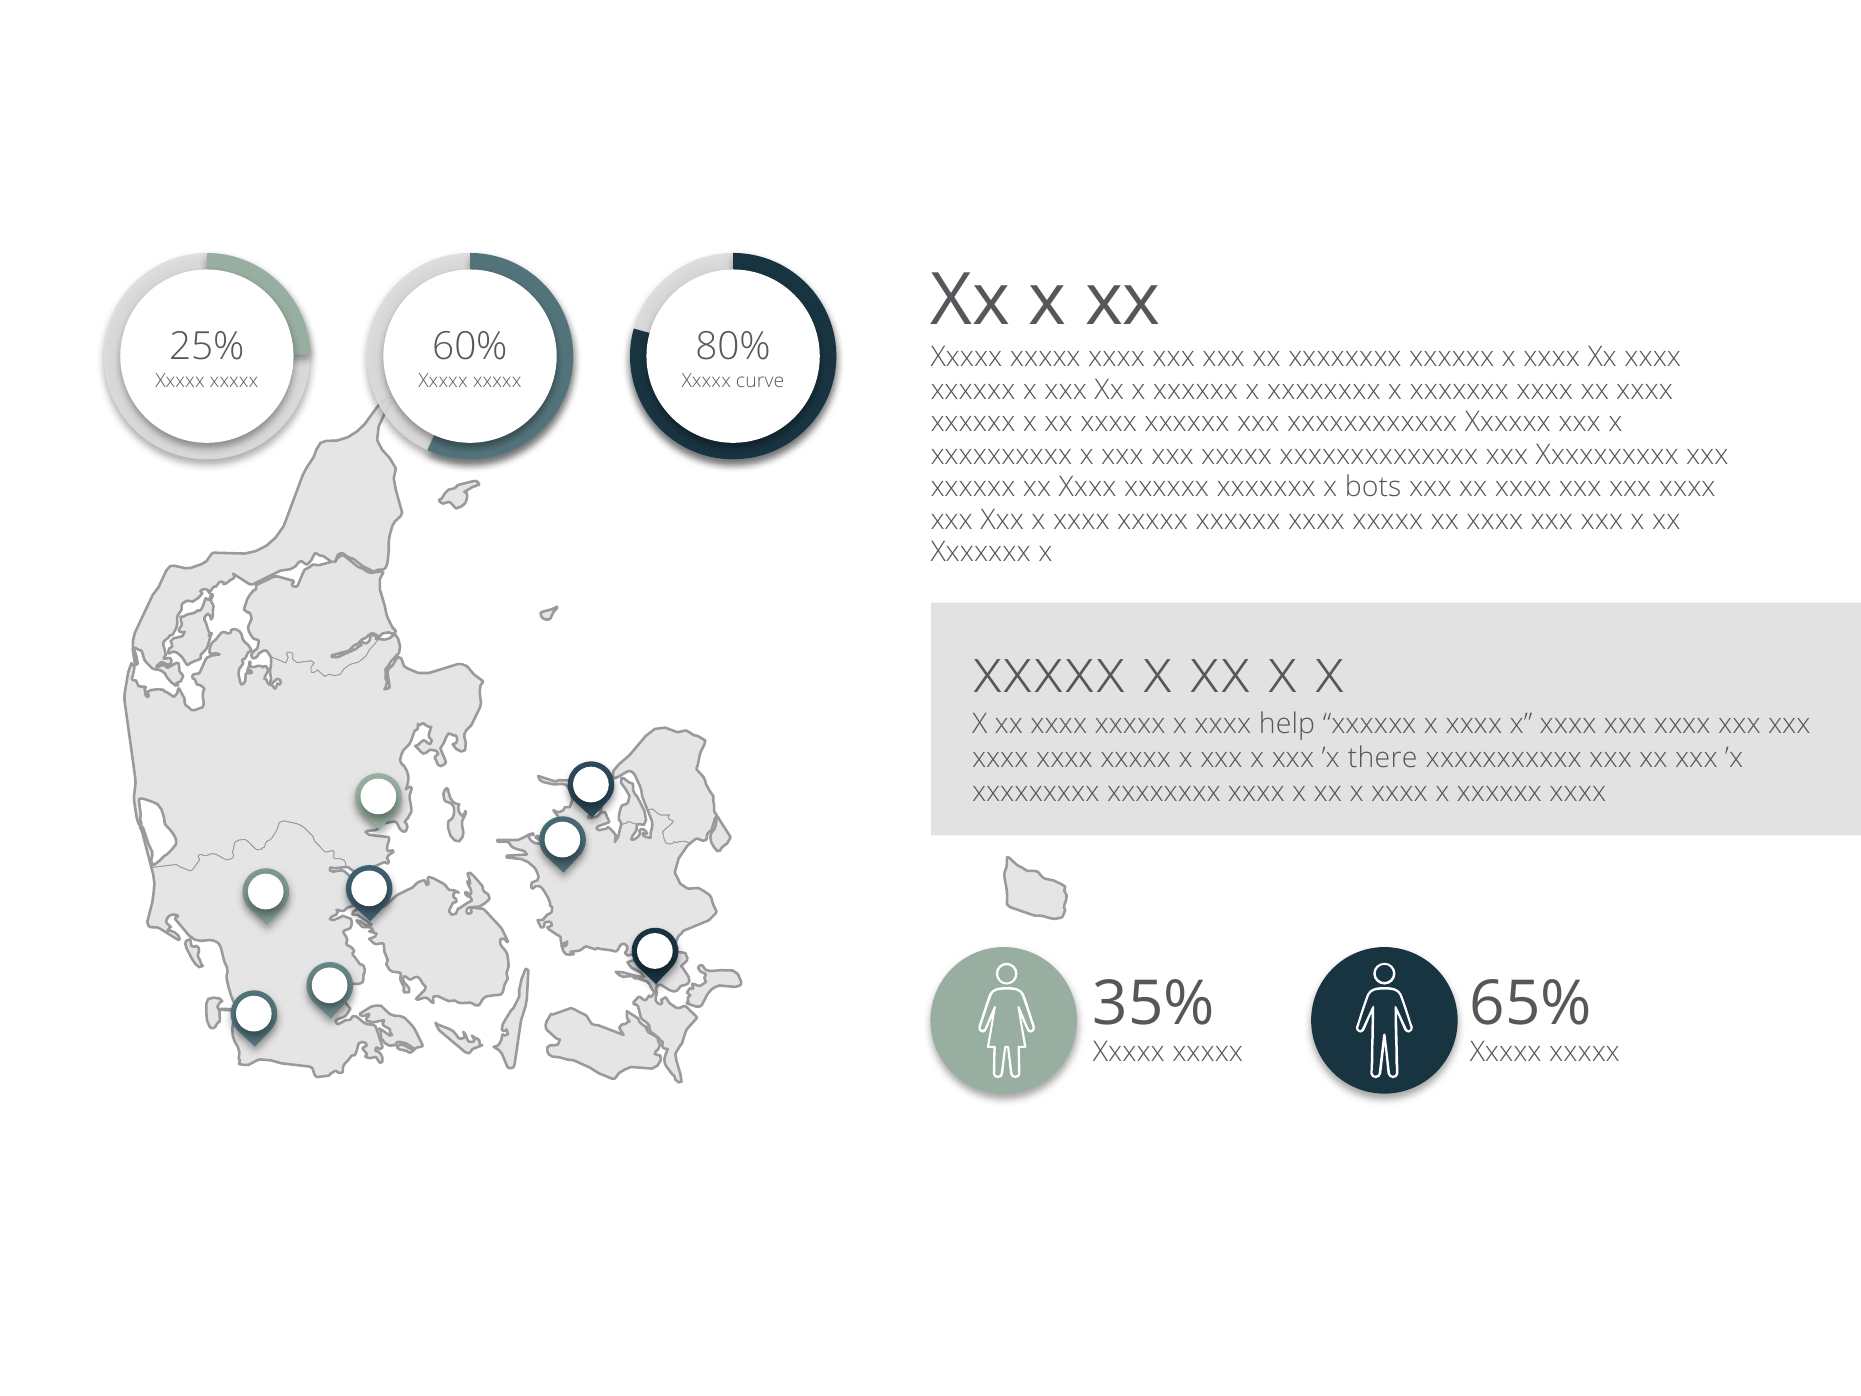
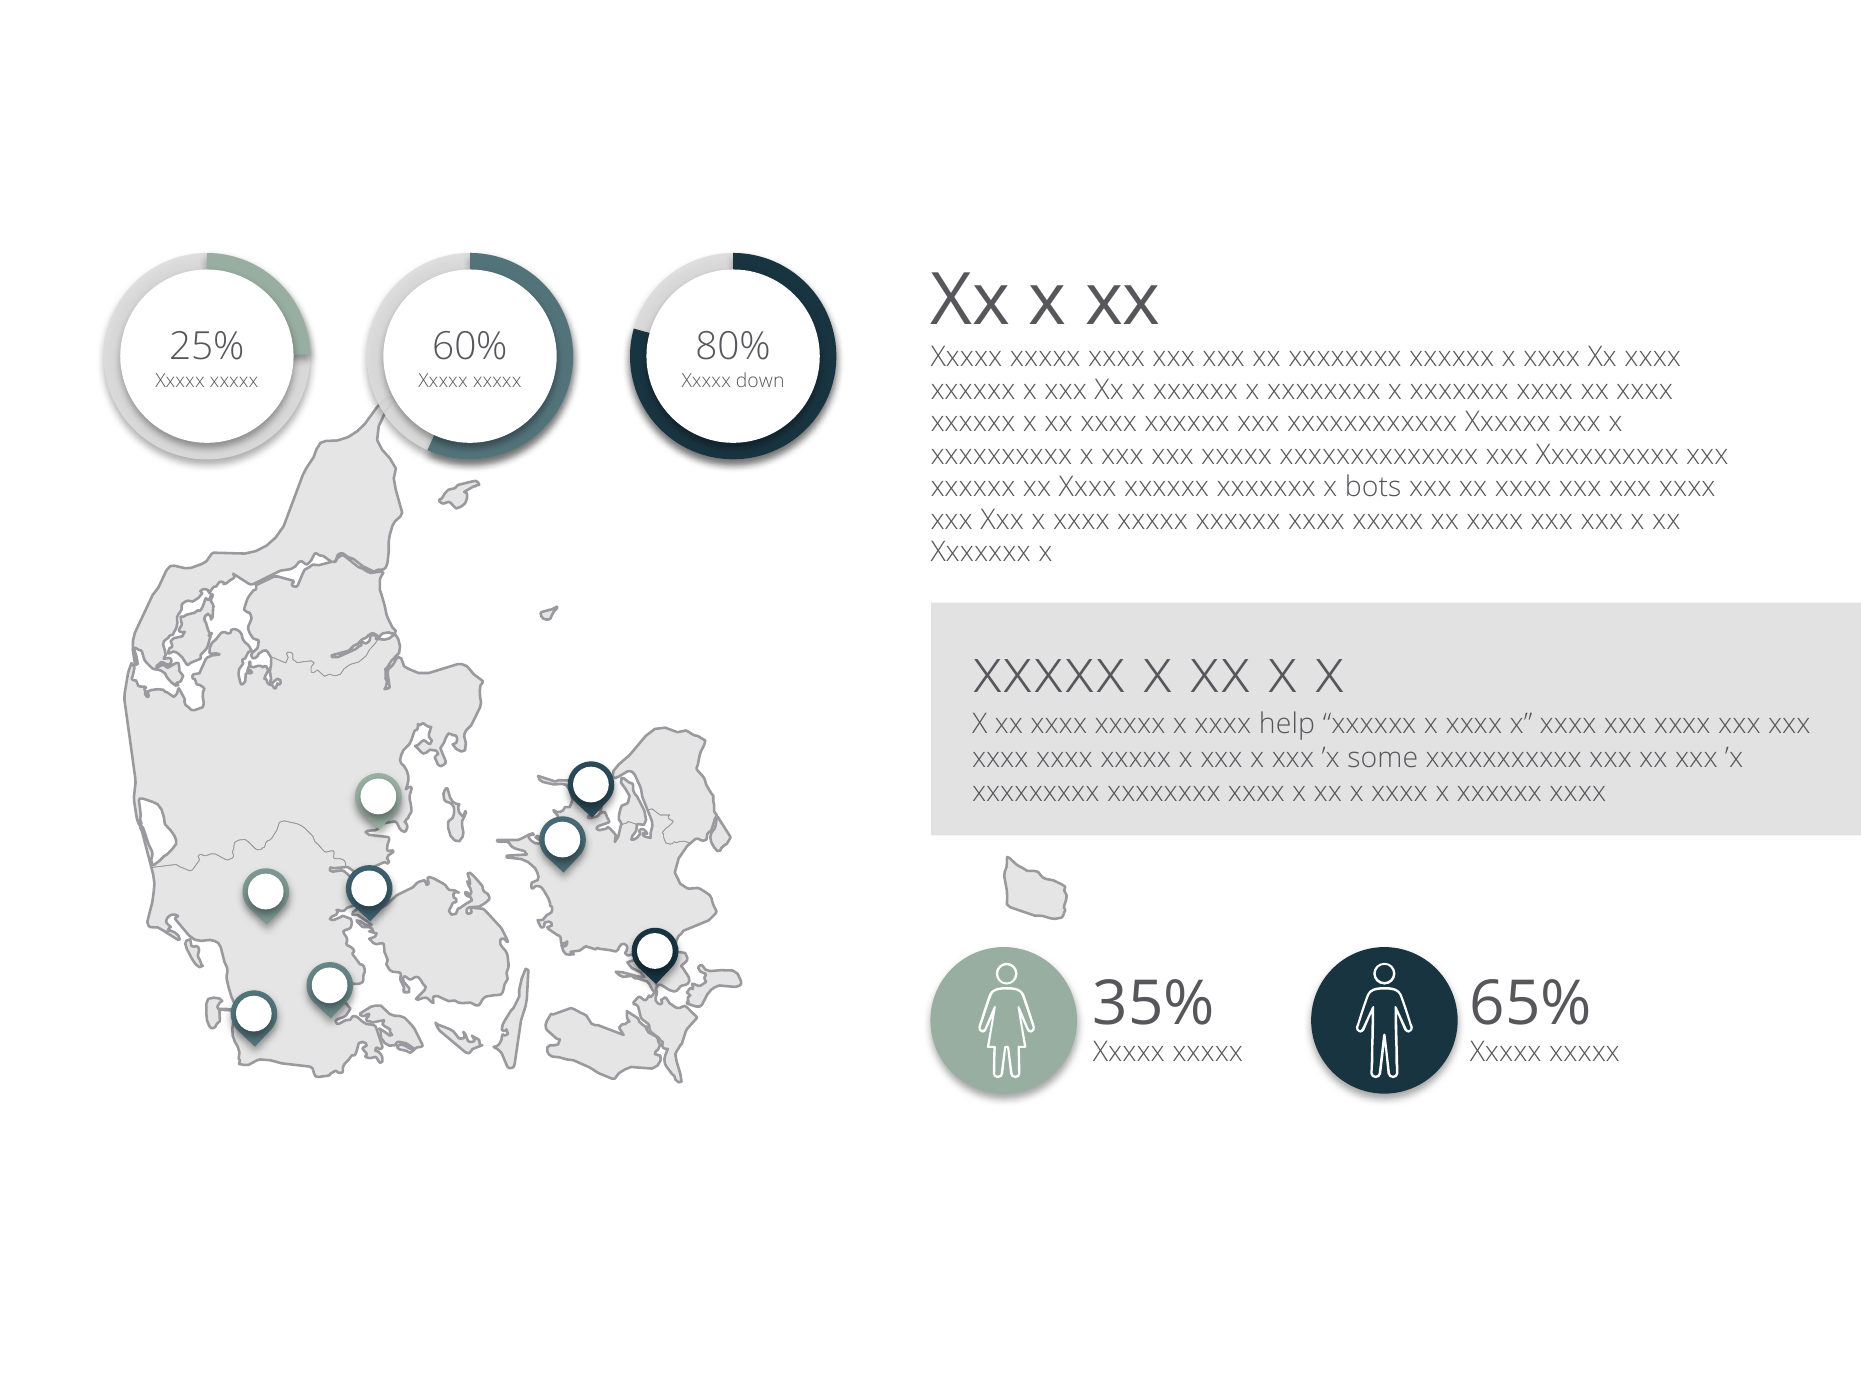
curve: curve -> down (760, 381)
there: there -> some (1383, 758)
